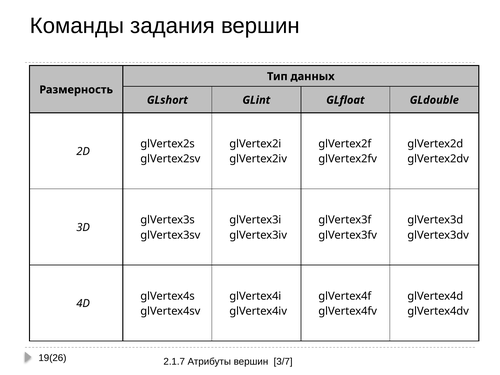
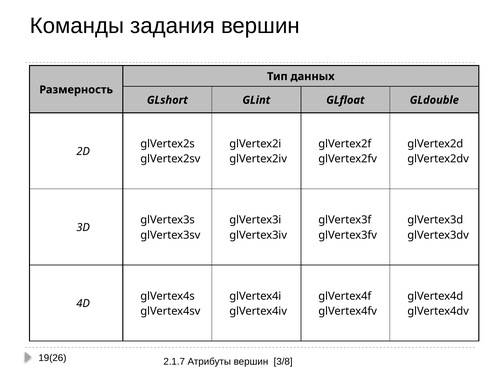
3/7: 3/7 -> 3/8 (283, 362)
